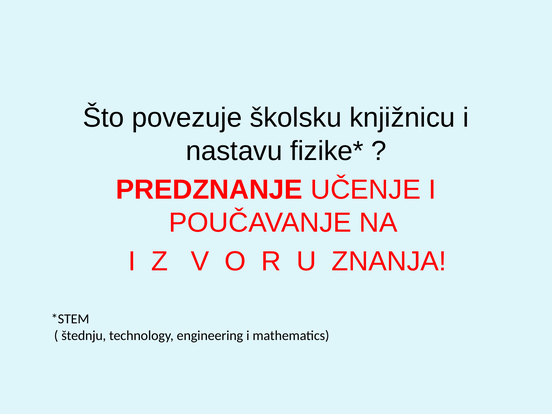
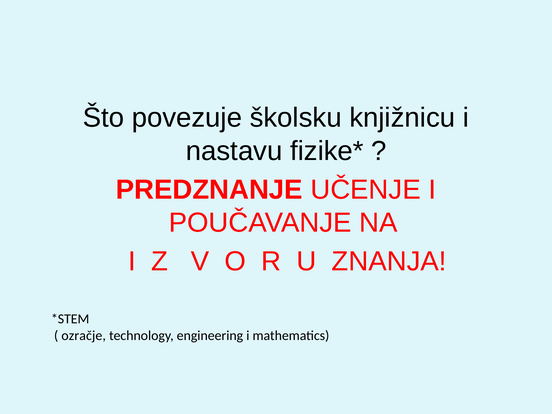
štednju: štednju -> ozračje (84, 335)
